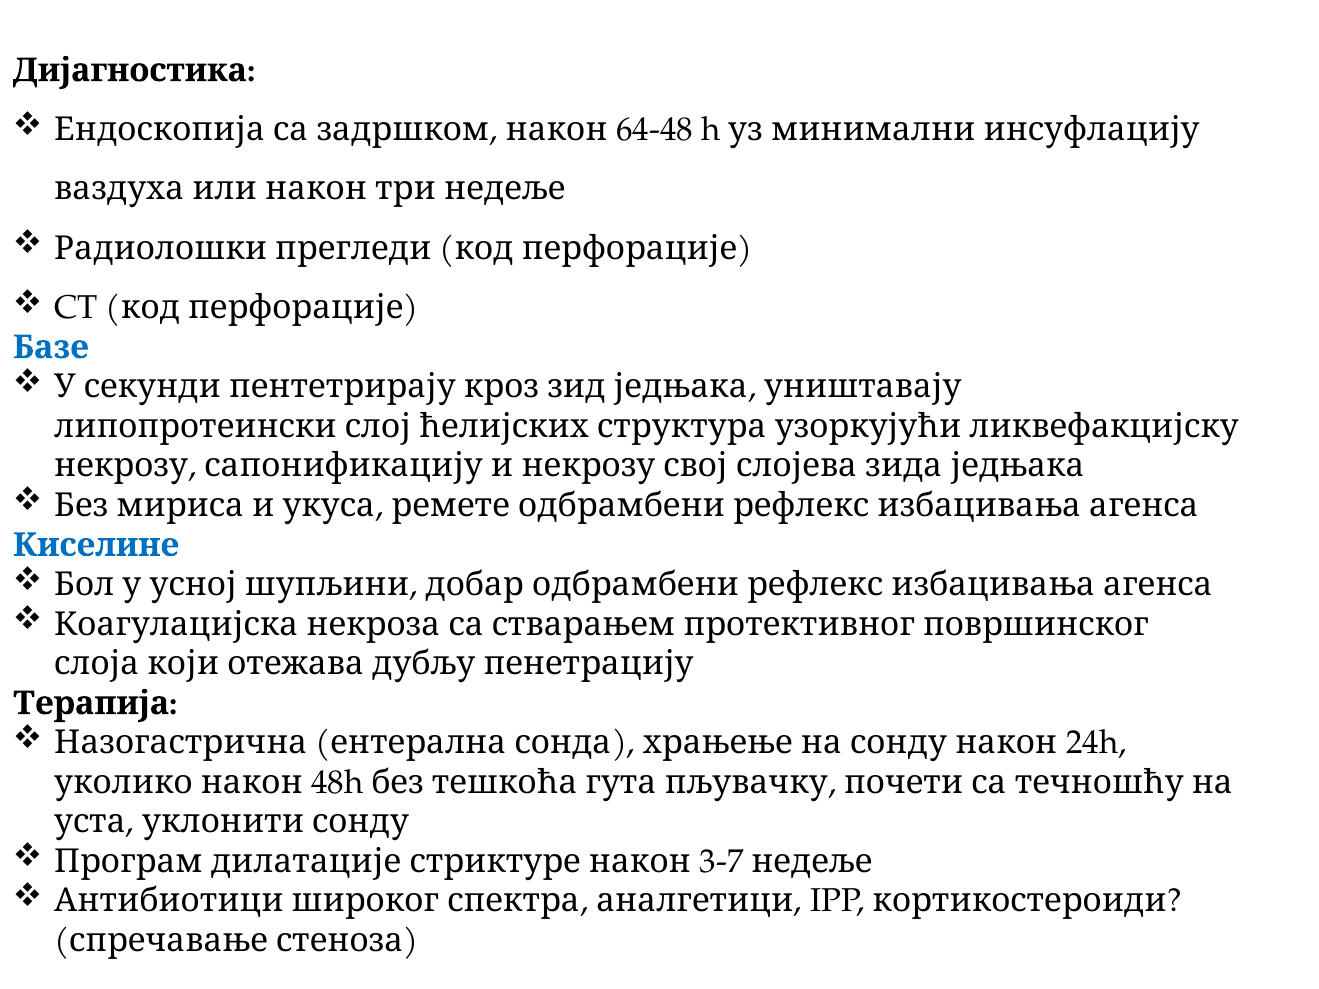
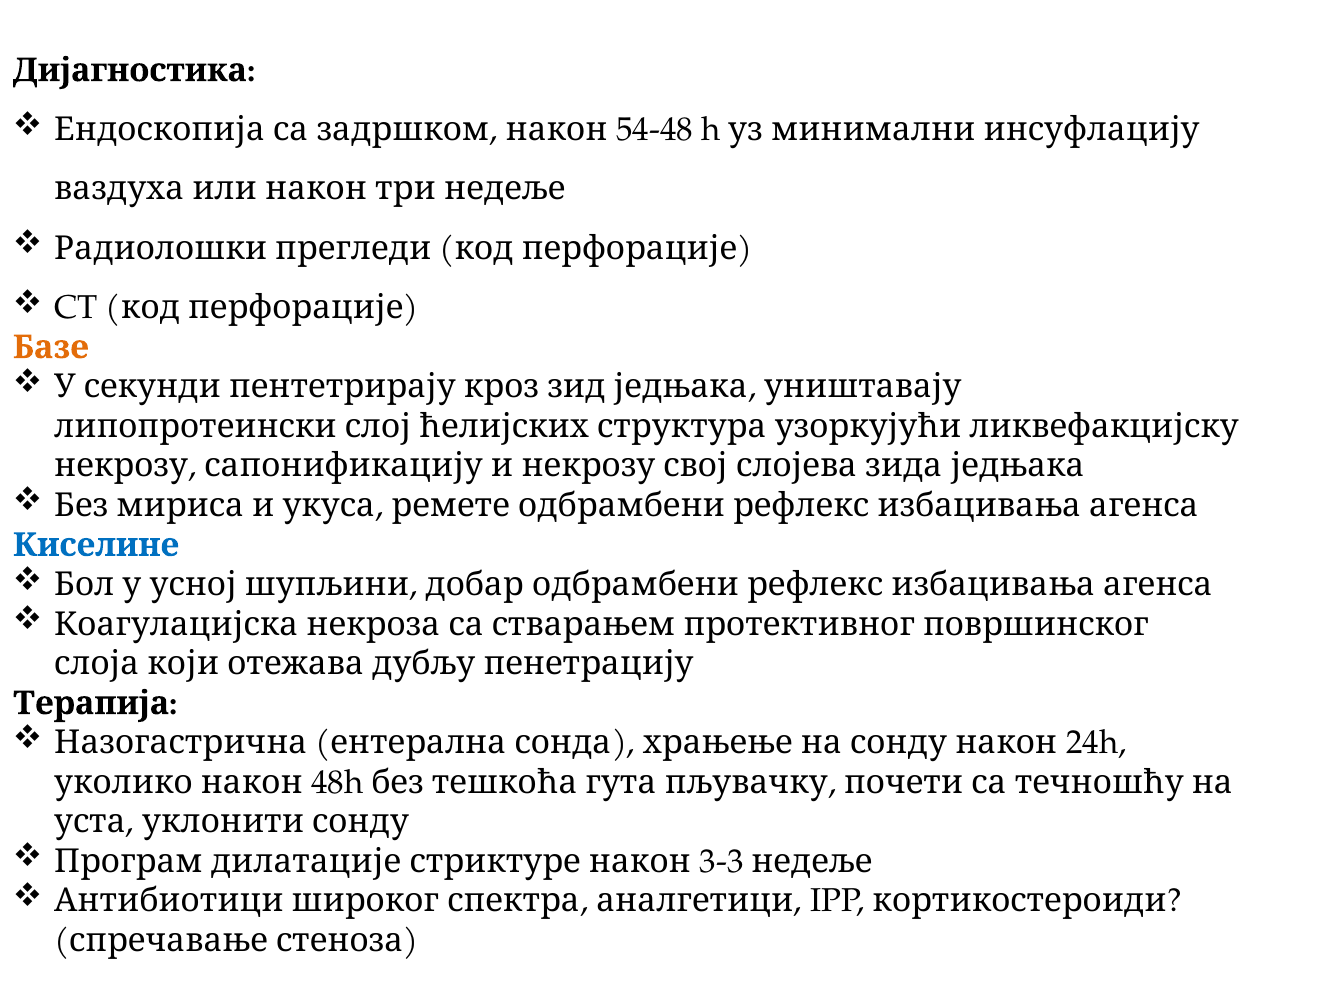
64-48: 64-48 -> 54-48 (655, 130)
Базе colour: blue -> orange (51, 347)
3-7: 3-7 -> 3-3 (722, 862)
